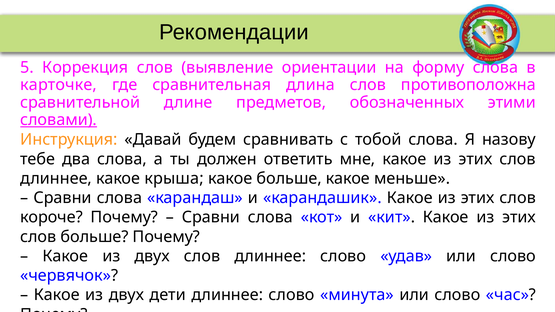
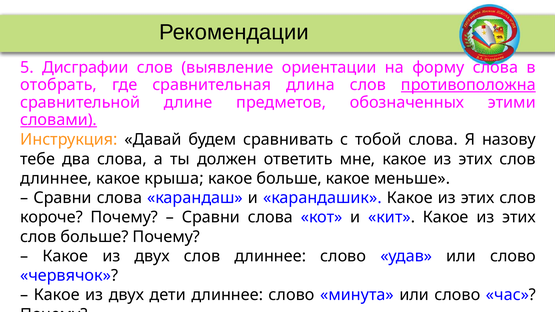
Коррекция: Коррекция -> Дисграфии (85, 68)
карточке: карточке -> отобрать (59, 85)
противоположна underline: none -> present (468, 85)
